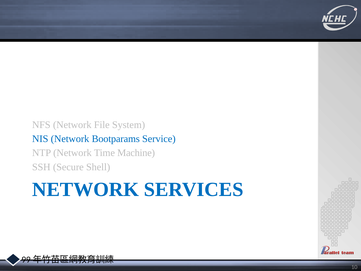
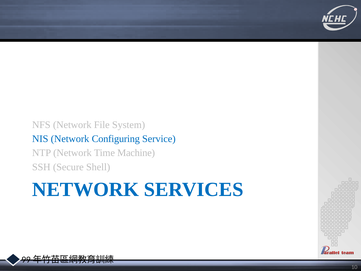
Bootparams: Bootparams -> Configuring (116, 139)
